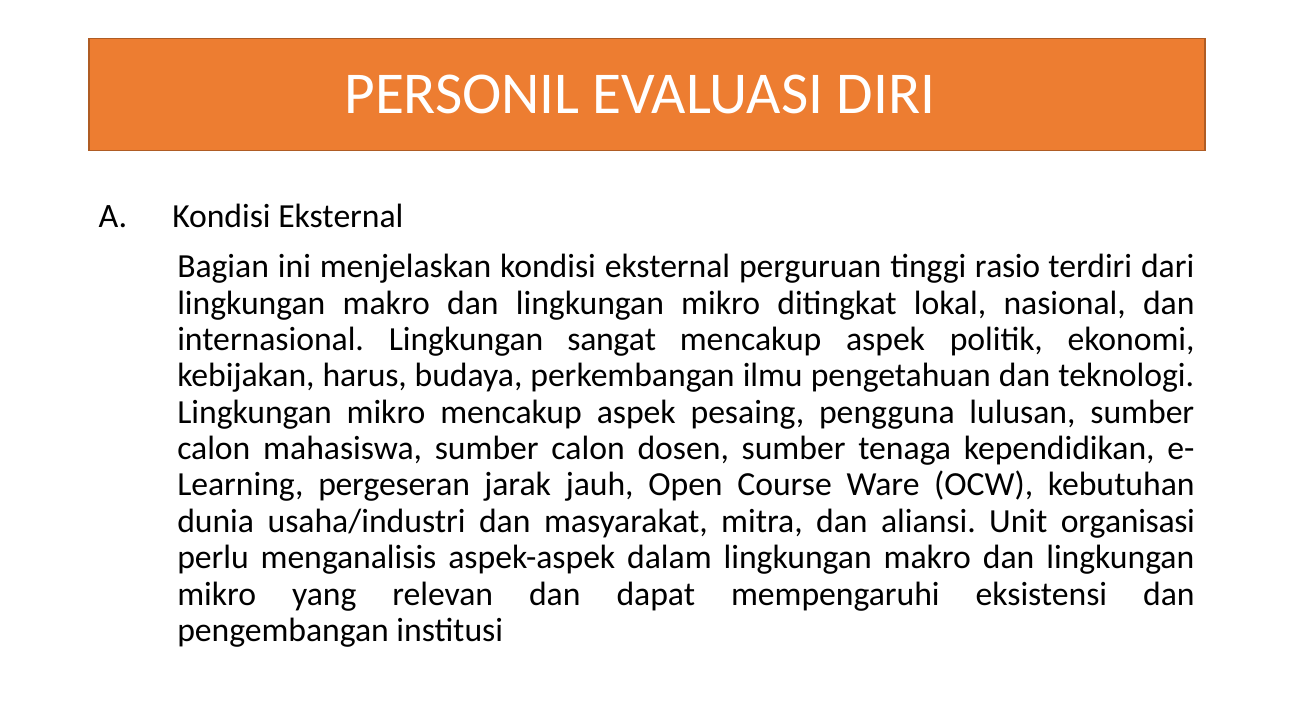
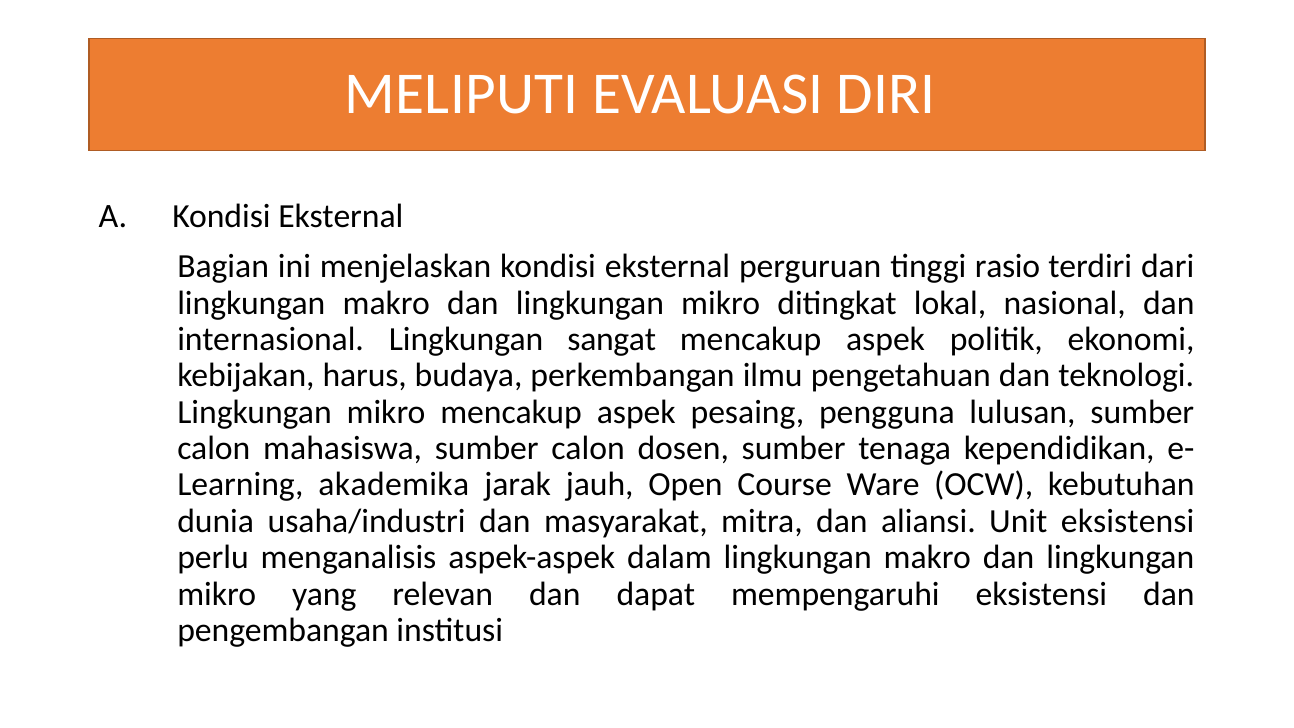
PERSONIL: PERSONIL -> MELIPUTI (462, 94)
pergeseran: pergeseran -> akademika (394, 485)
Unit organisasi: organisasi -> eksistensi (1128, 521)
